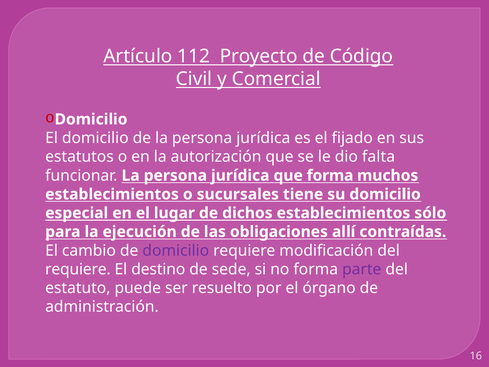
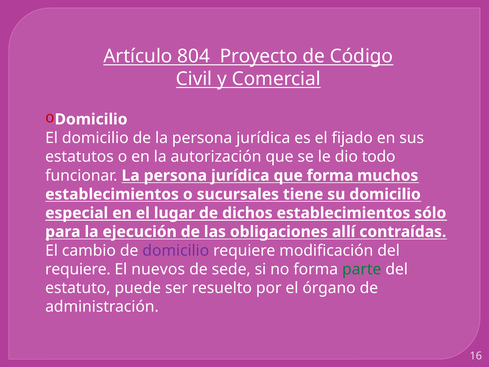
112: 112 -> 804 (194, 56)
falta: falta -> todo (379, 157)
destino: destino -> nuevos (158, 269)
parte colour: purple -> green (362, 269)
